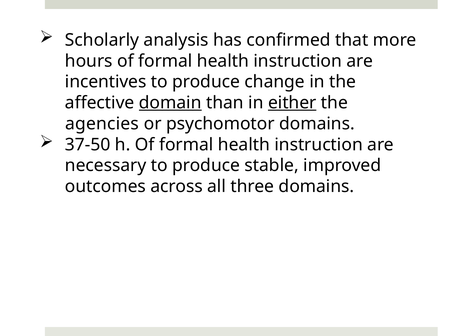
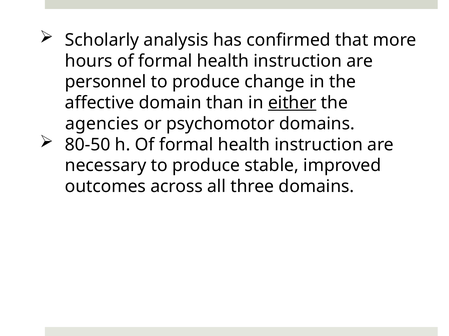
incentives: incentives -> personnel (106, 82)
domain underline: present -> none (170, 103)
37-50: 37-50 -> 80-50 (88, 145)
